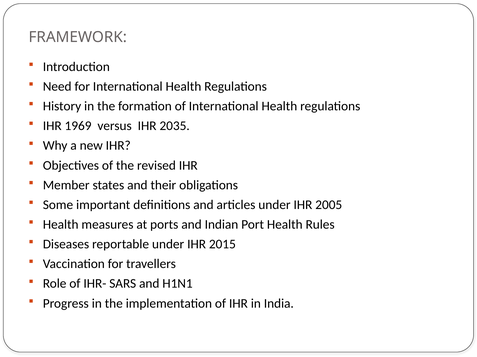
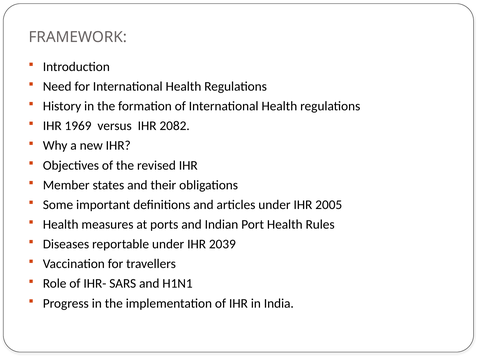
2035: 2035 -> 2082 (175, 126)
2015: 2015 -> 2039 (222, 245)
